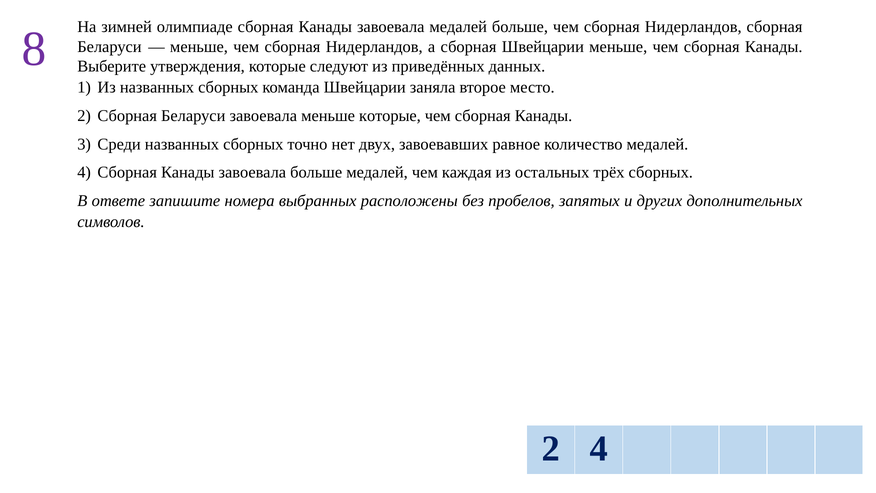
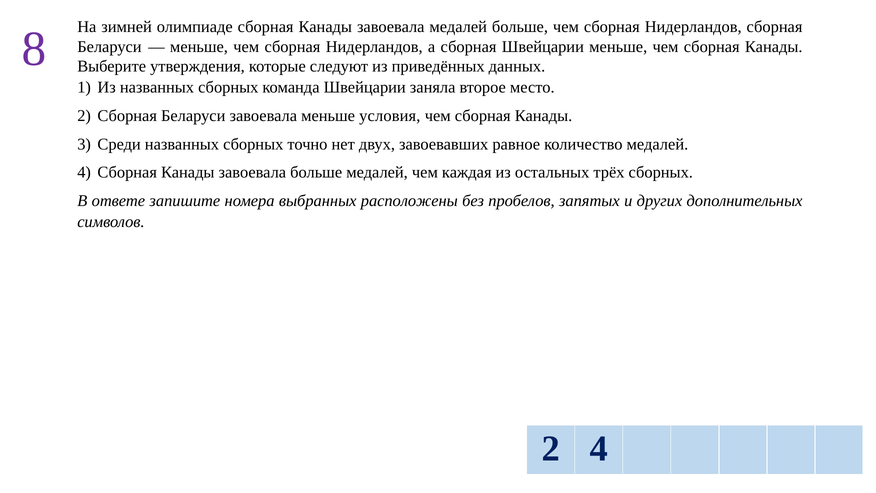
меньше которые: которые -> условия (390, 116)
